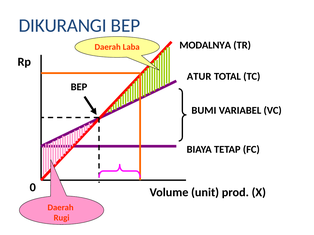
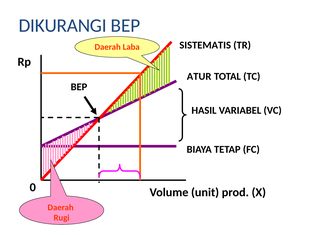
MODALNYA: MODALNYA -> SISTEMATIS (205, 45)
BUMI: BUMI -> HASIL (204, 111)
